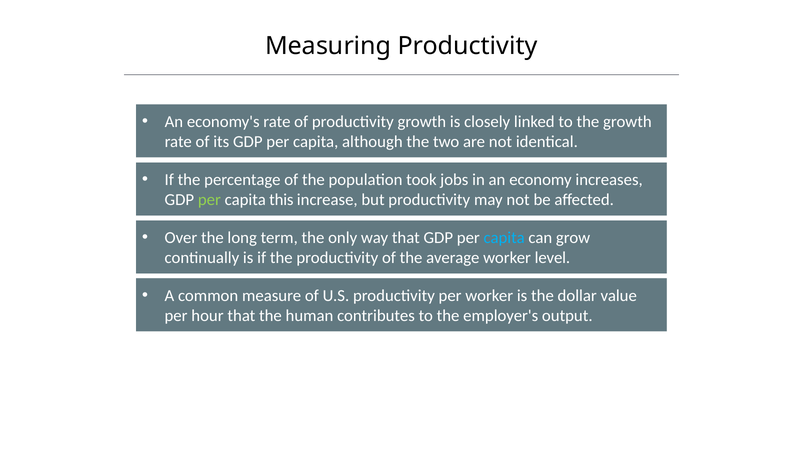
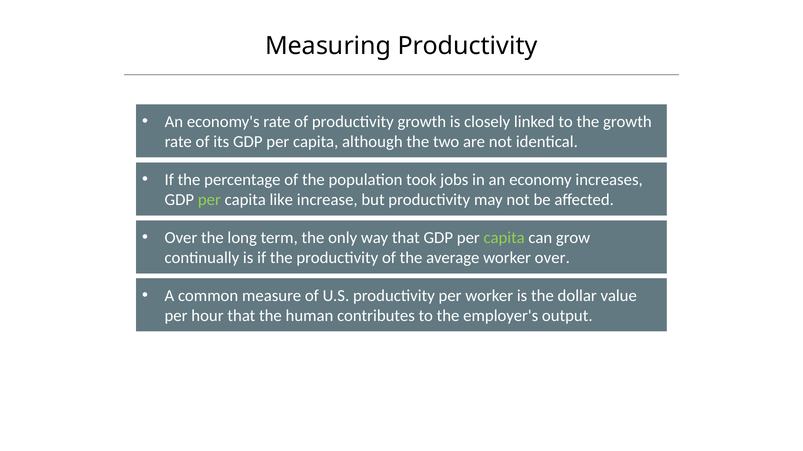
this: this -> like (281, 200)
capita colour: light blue -> light green (504, 238)
worker level: level -> over (552, 258)
